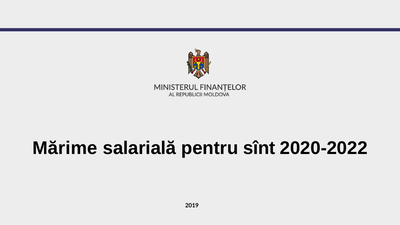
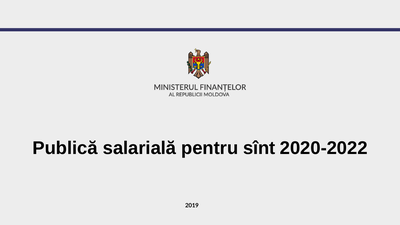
Mărime: Mărime -> Publică (65, 148)
